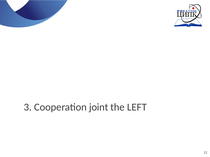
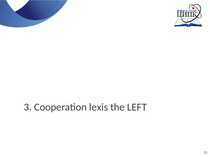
joint: joint -> lexis (99, 107)
